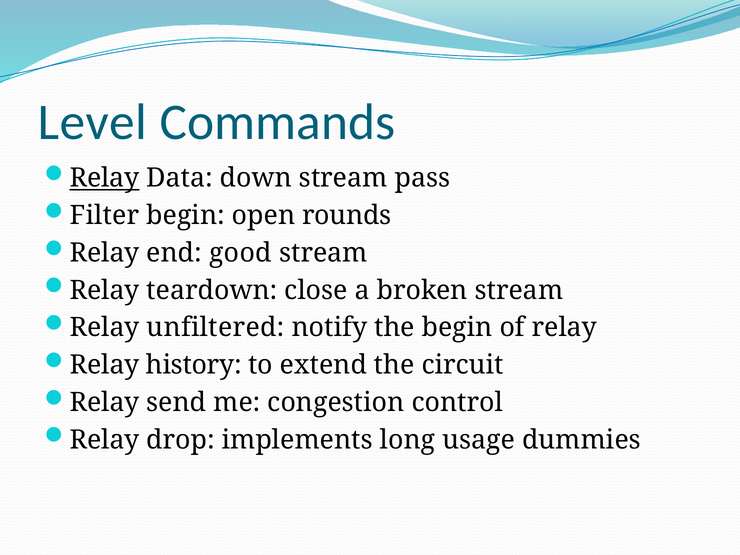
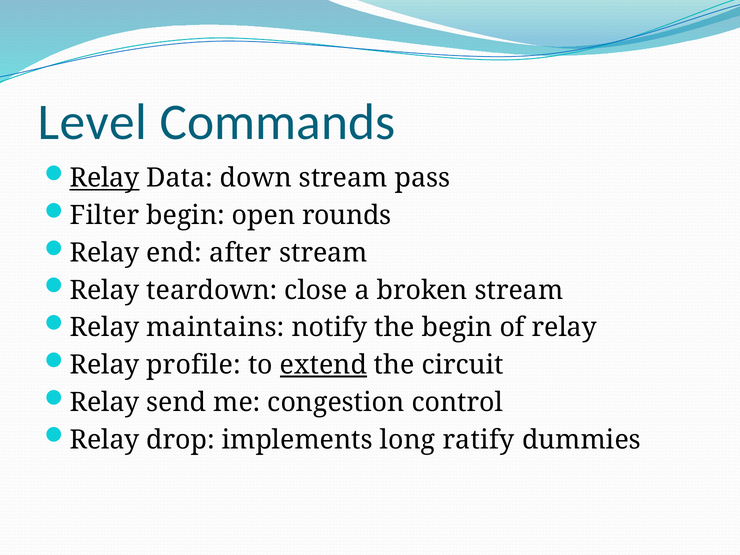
good: good -> after (240, 253)
unfiltered: unfiltered -> maintains (215, 328)
history: history -> profile (194, 365)
extend underline: none -> present (323, 365)
usage: usage -> ratify (478, 440)
